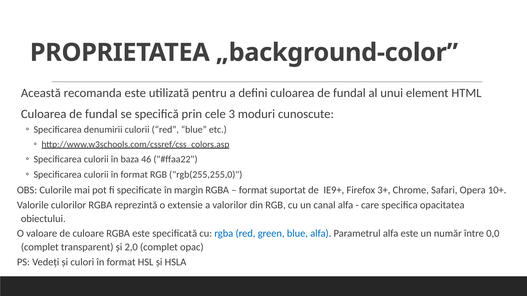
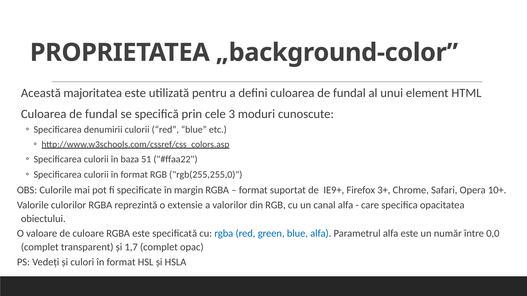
recomanda: recomanda -> majoritatea (93, 93)
46: 46 -> 51 (146, 160)
2,0: 2,0 -> 1,7 (131, 248)
